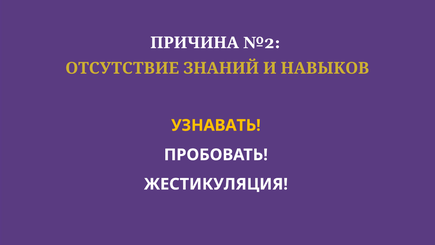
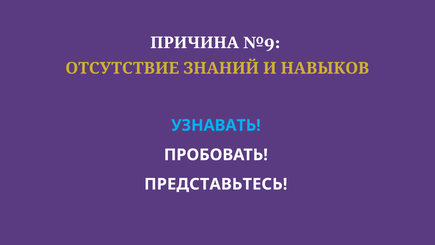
№2: №2 -> №9 (262, 43)
УЗНАВАТЬ colour: yellow -> light blue (216, 125)
ЖЕСТИКУЛЯЦИЯ: ЖЕСТИКУЛЯЦИЯ -> ПРЕДСТАВЬТЕСЬ (216, 184)
